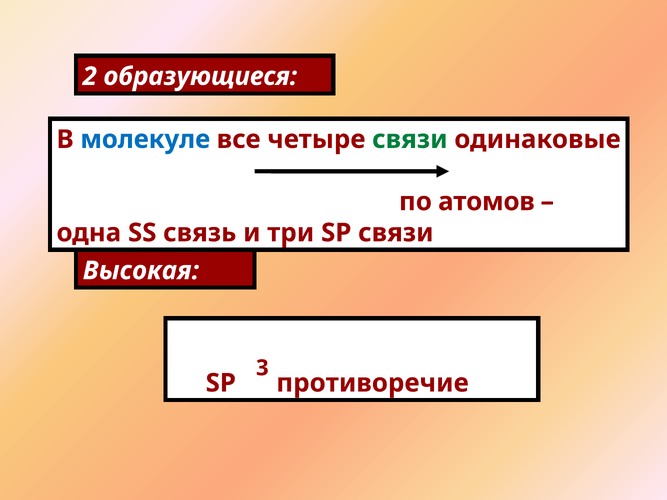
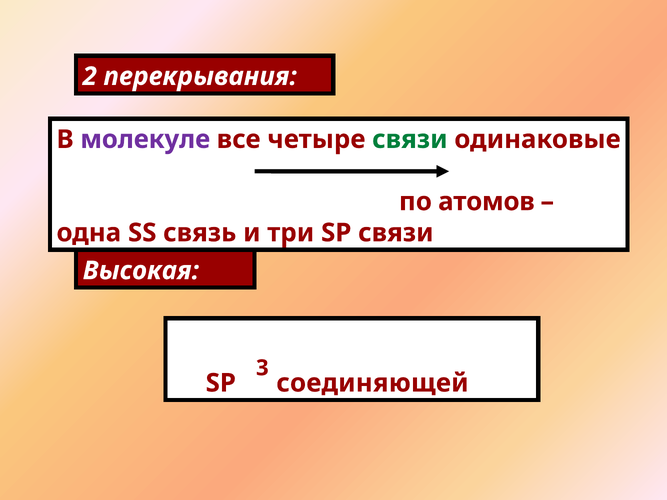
образующиеся: образующиеся -> перекрывания (200, 76)
молекуле colour: blue -> purple (145, 139)
противоречие: противоречие -> соединяющей (372, 383)
